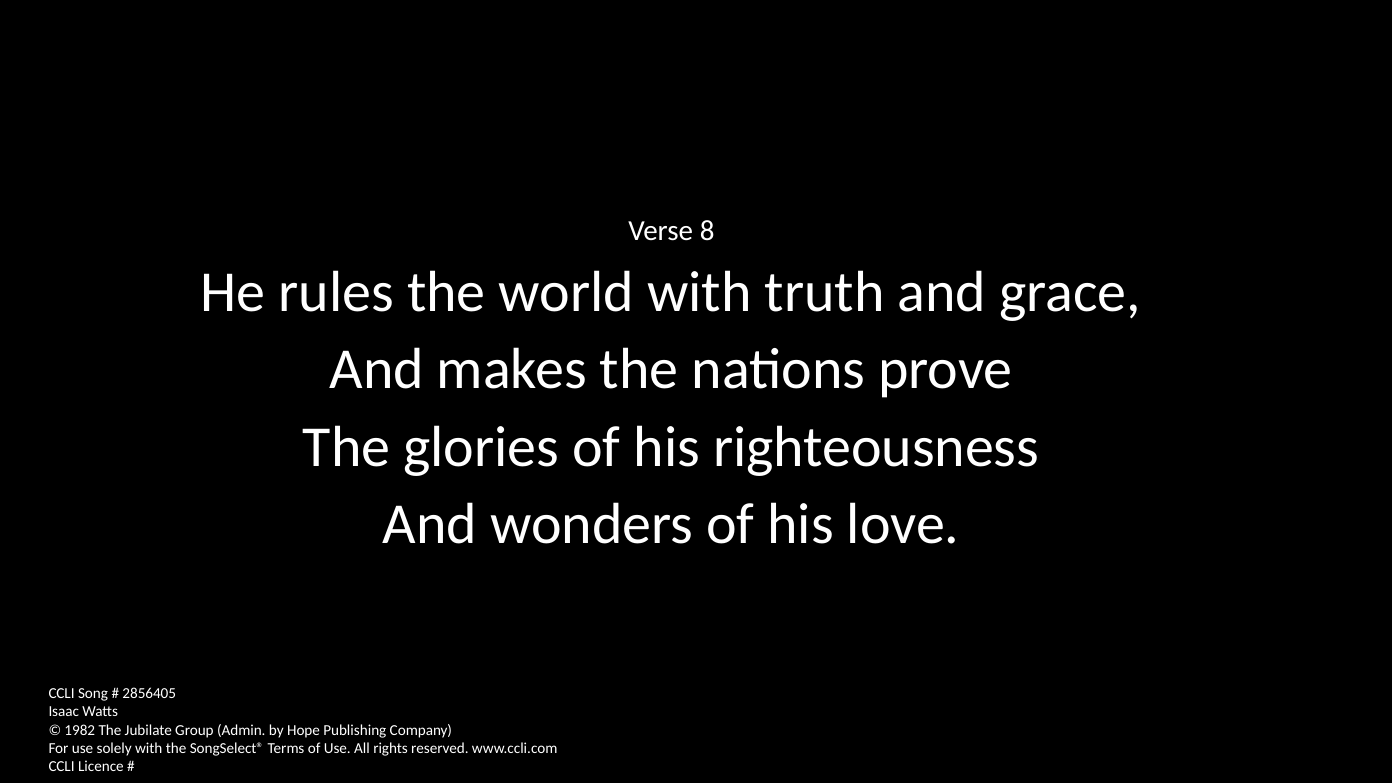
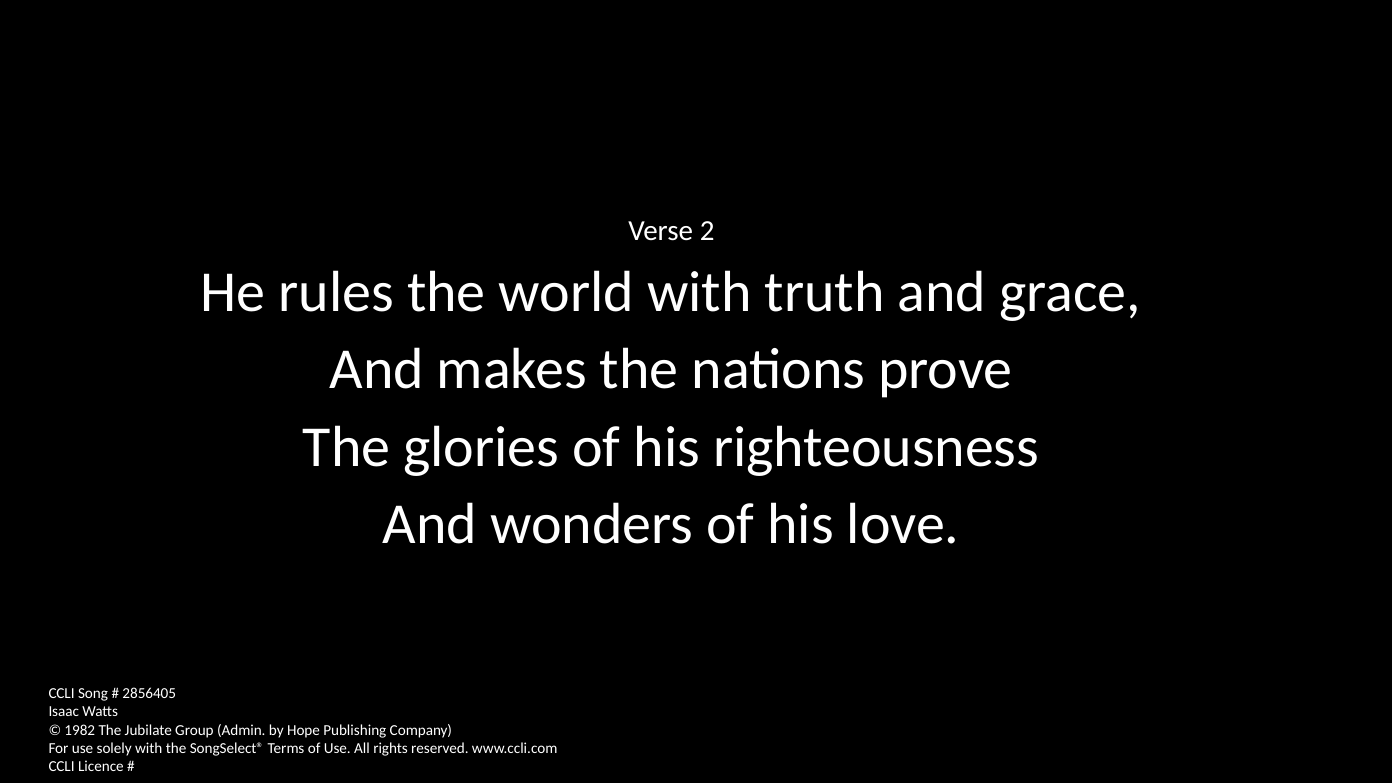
8: 8 -> 2 (707, 231)
